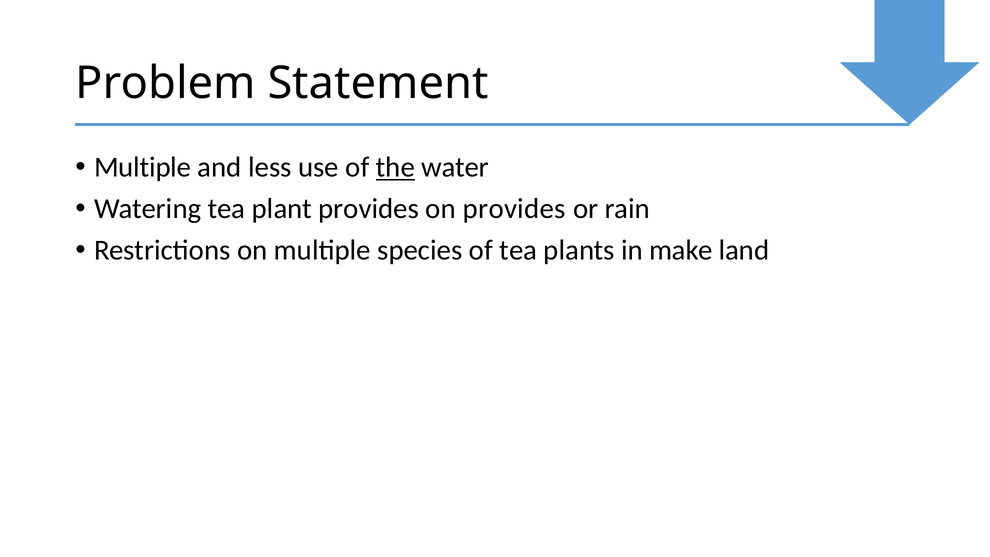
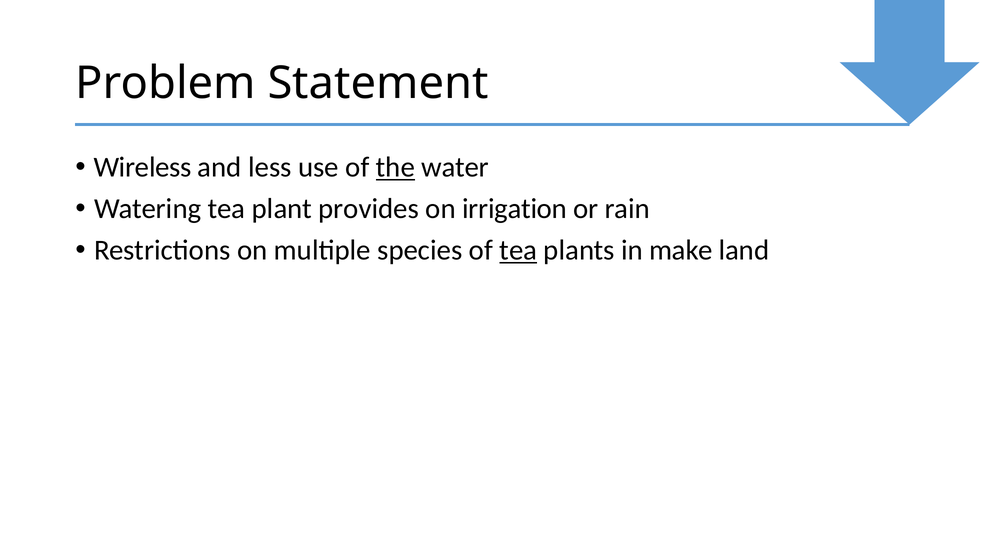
Multiple: Multiple -> Wireless (143, 167)
on provides: provides -> irrigation (515, 209)
tea underline: none -> present (518, 250)
